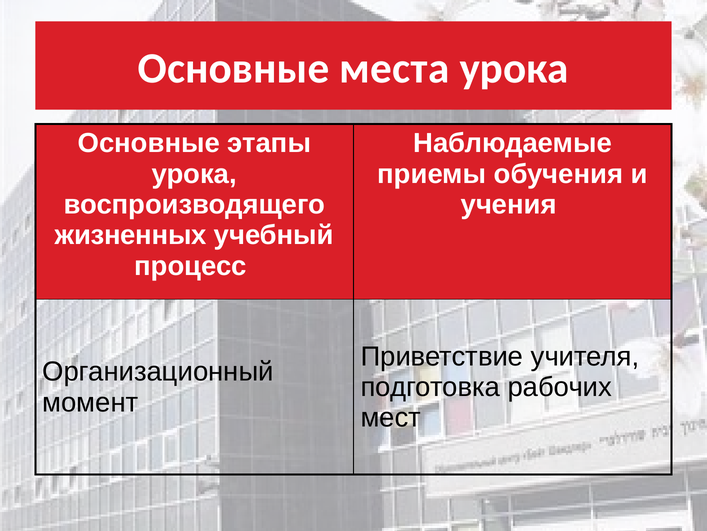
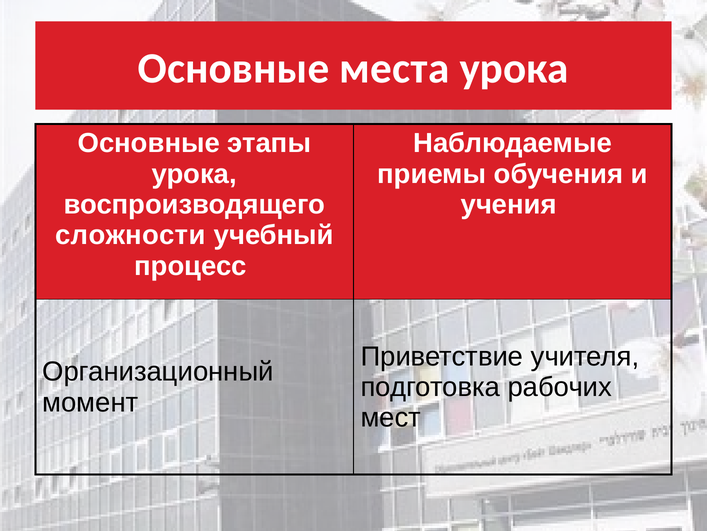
жизненных: жизненных -> сложности (131, 235)
